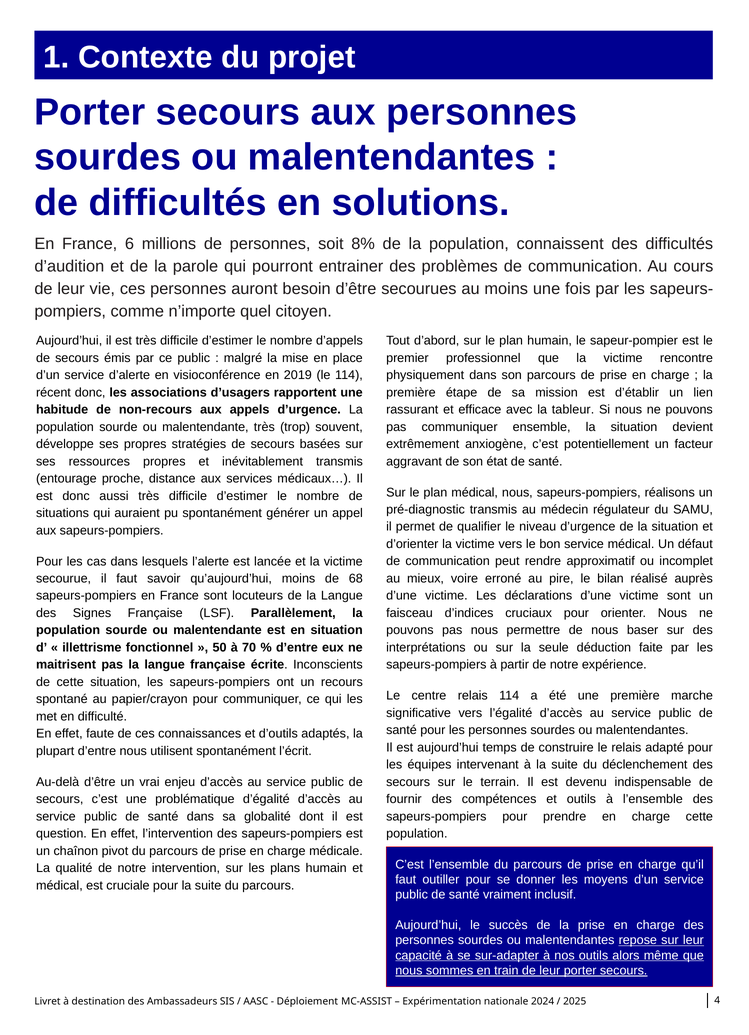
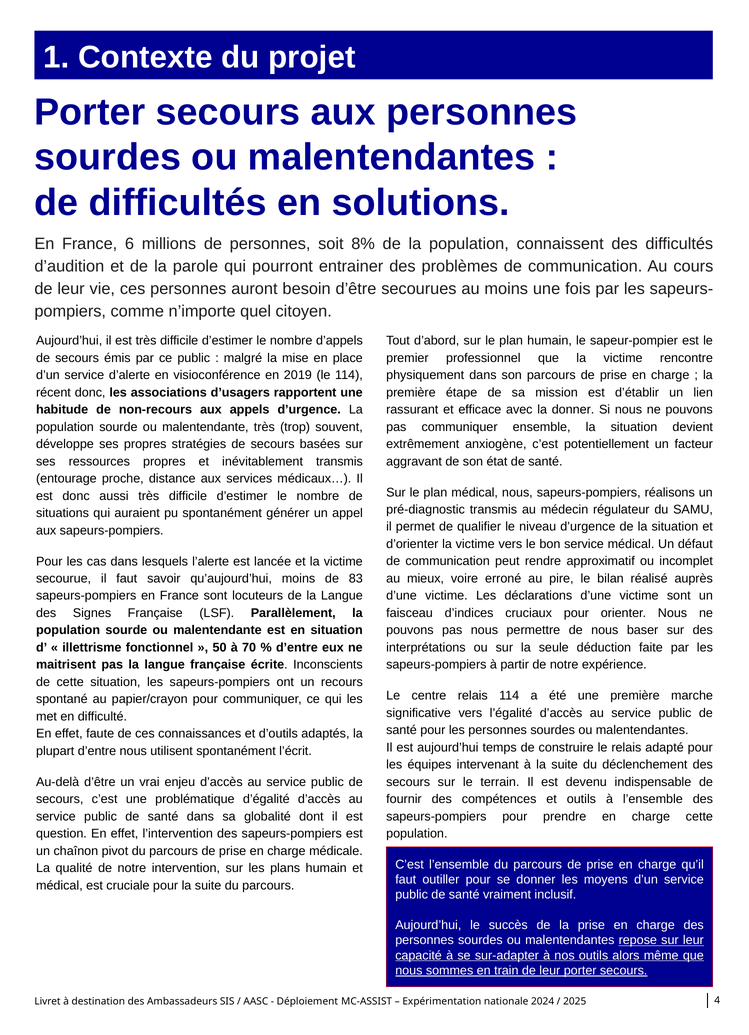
la tableur: tableur -> donner (573, 409)
68: 68 -> 83 (356, 578)
